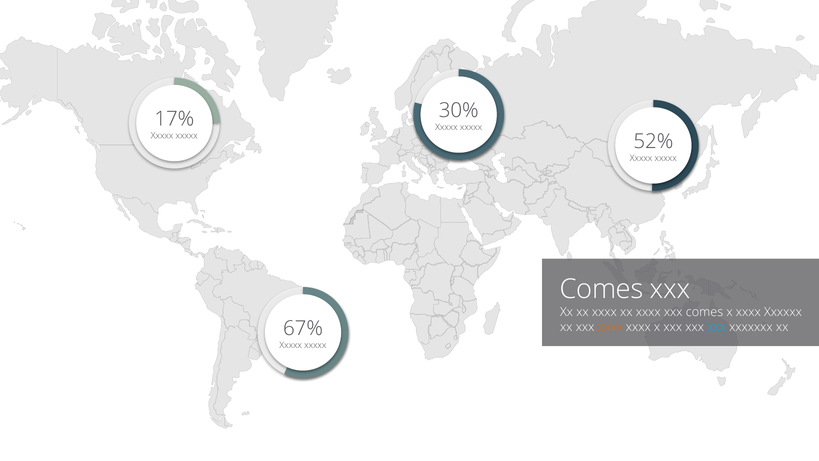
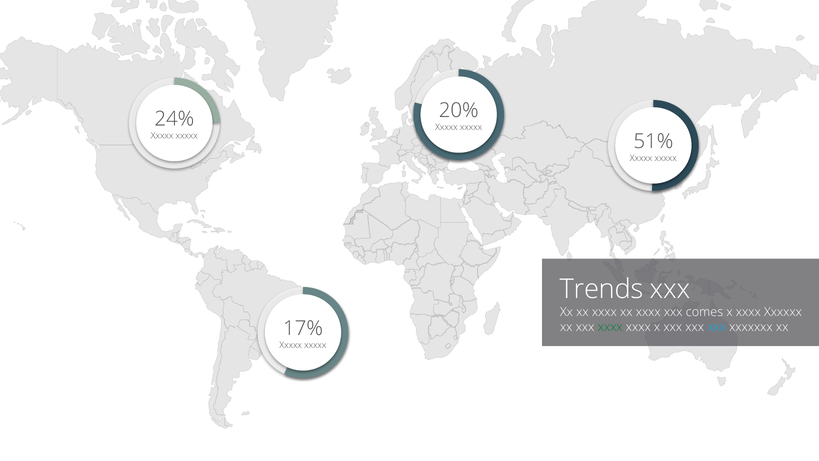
30%: 30% -> 20% (459, 111)
17%: 17% -> 24% (174, 119)
52%: 52% -> 51% (653, 141)
Comes: Comes -> Trends (602, 289)
67%: 67% -> 17% (303, 328)
xxxx colour: orange -> green (610, 327)
